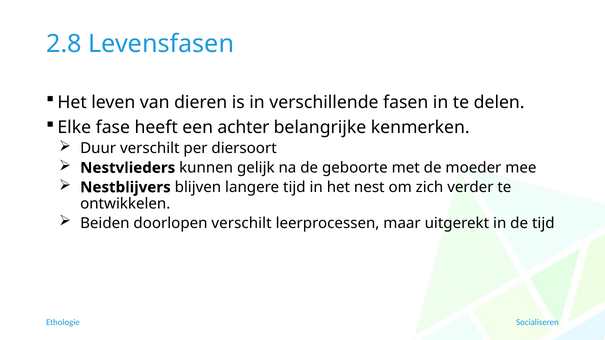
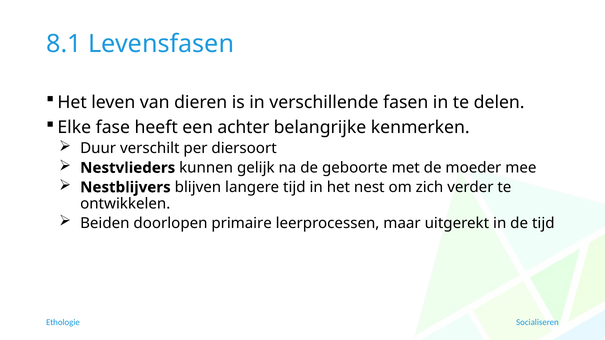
2.8: 2.8 -> 8.1 (64, 44)
doorlopen verschilt: verschilt -> primaire (242, 223)
